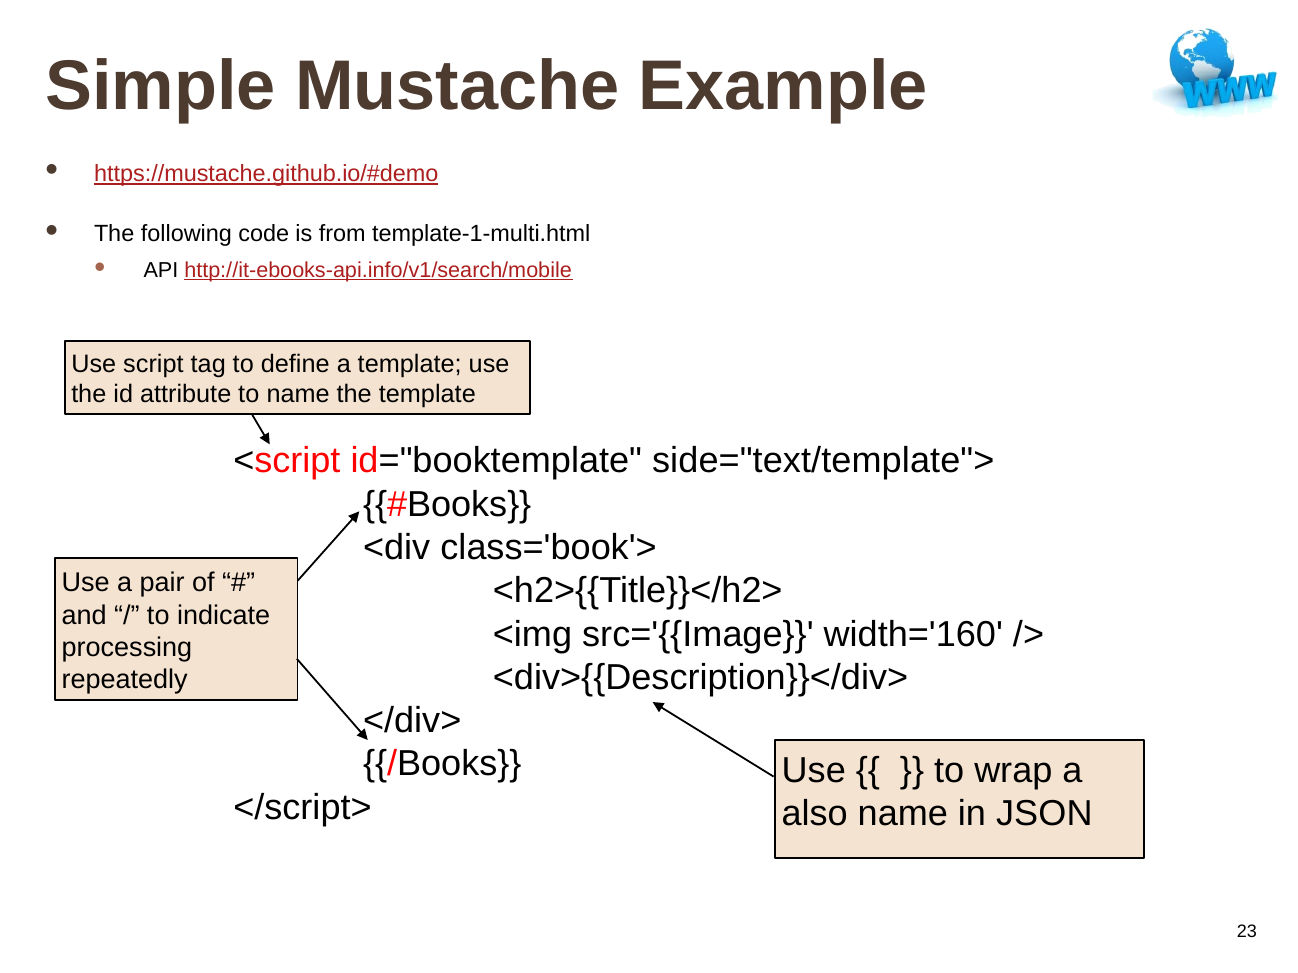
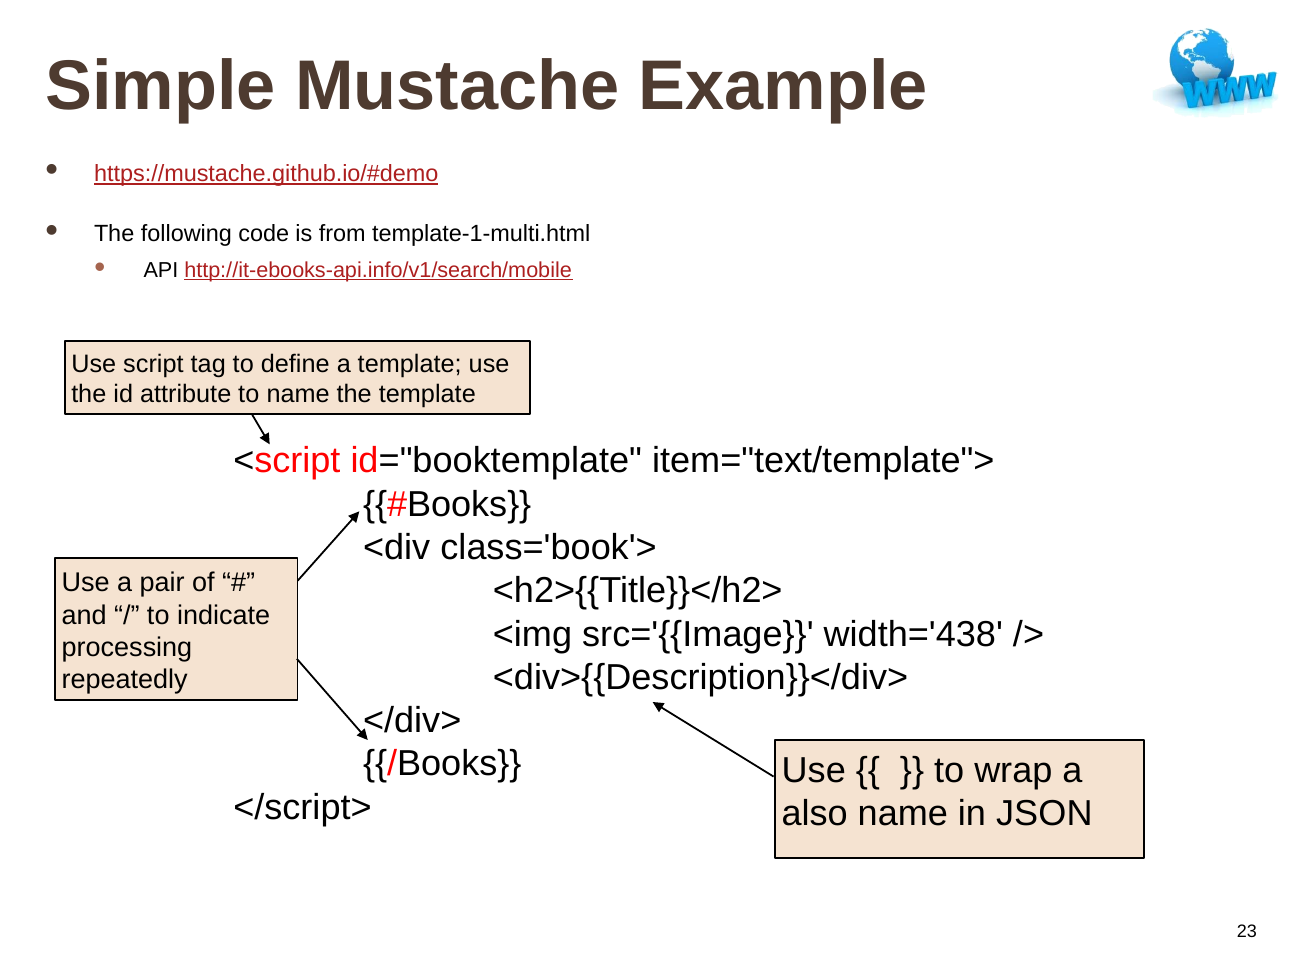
side="text/template">: side="text/template"> -> item="text/template"> (823, 461)
width='160: width='160 -> width='438 (913, 634)
